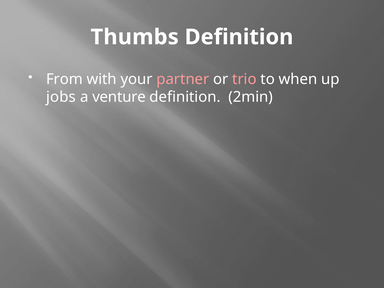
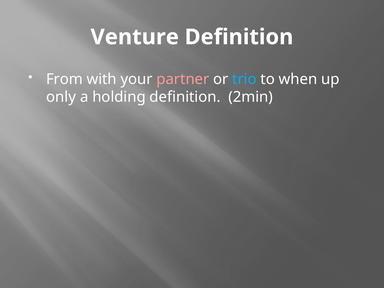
Thumbs: Thumbs -> Venture (135, 37)
trio colour: pink -> light blue (244, 79)
jobs: jobs -> only (61, 97)
venture: venture -> holding (119, 97)
